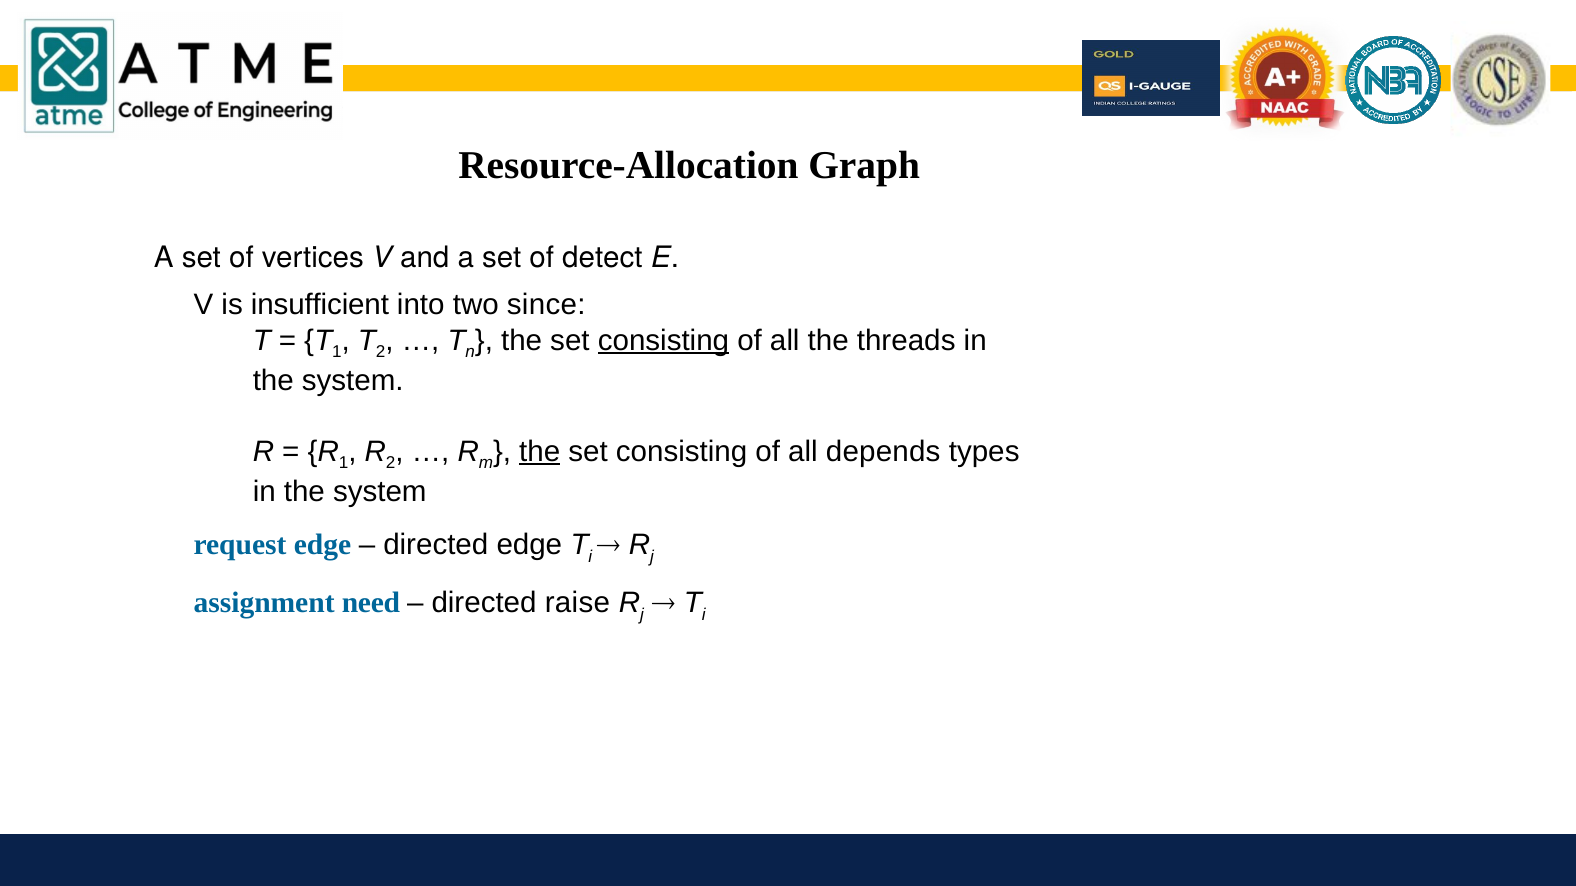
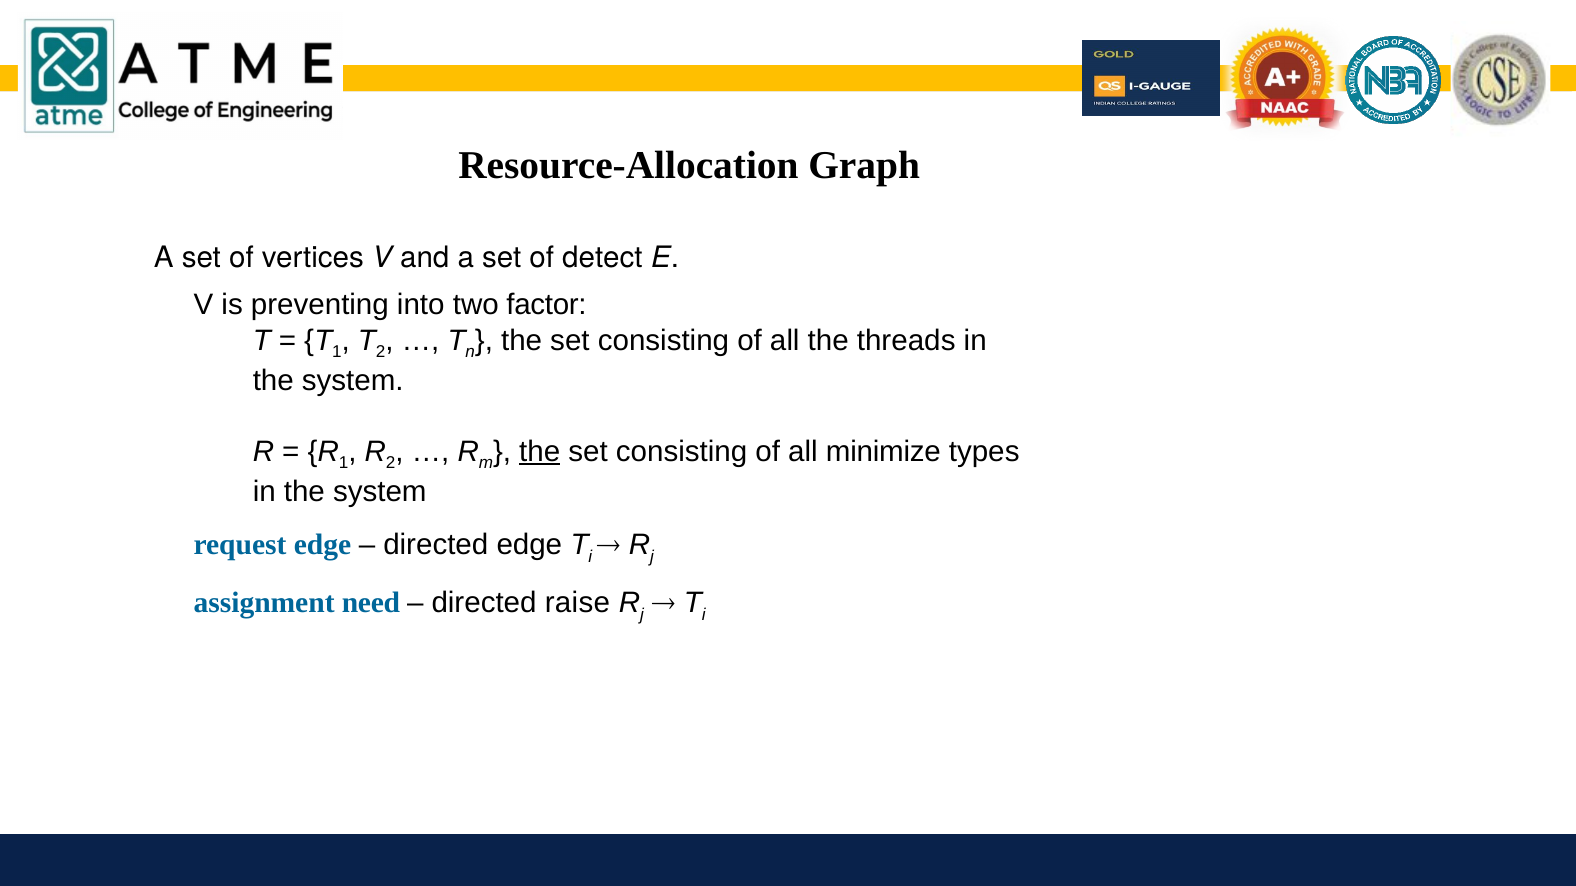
insufficient: insufficient -> preventing (320, 305)
since: since -> factor (547, 305)
consisting underline: present -> none (663, 341)
depends: depends -> minimize (883, 452)
